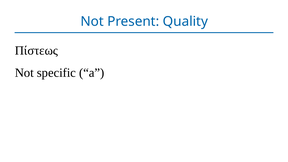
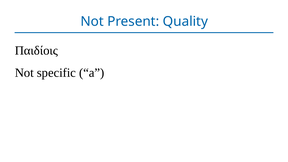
Πίστεως: Πίστεως -> Παιδίοις (36, 50)
